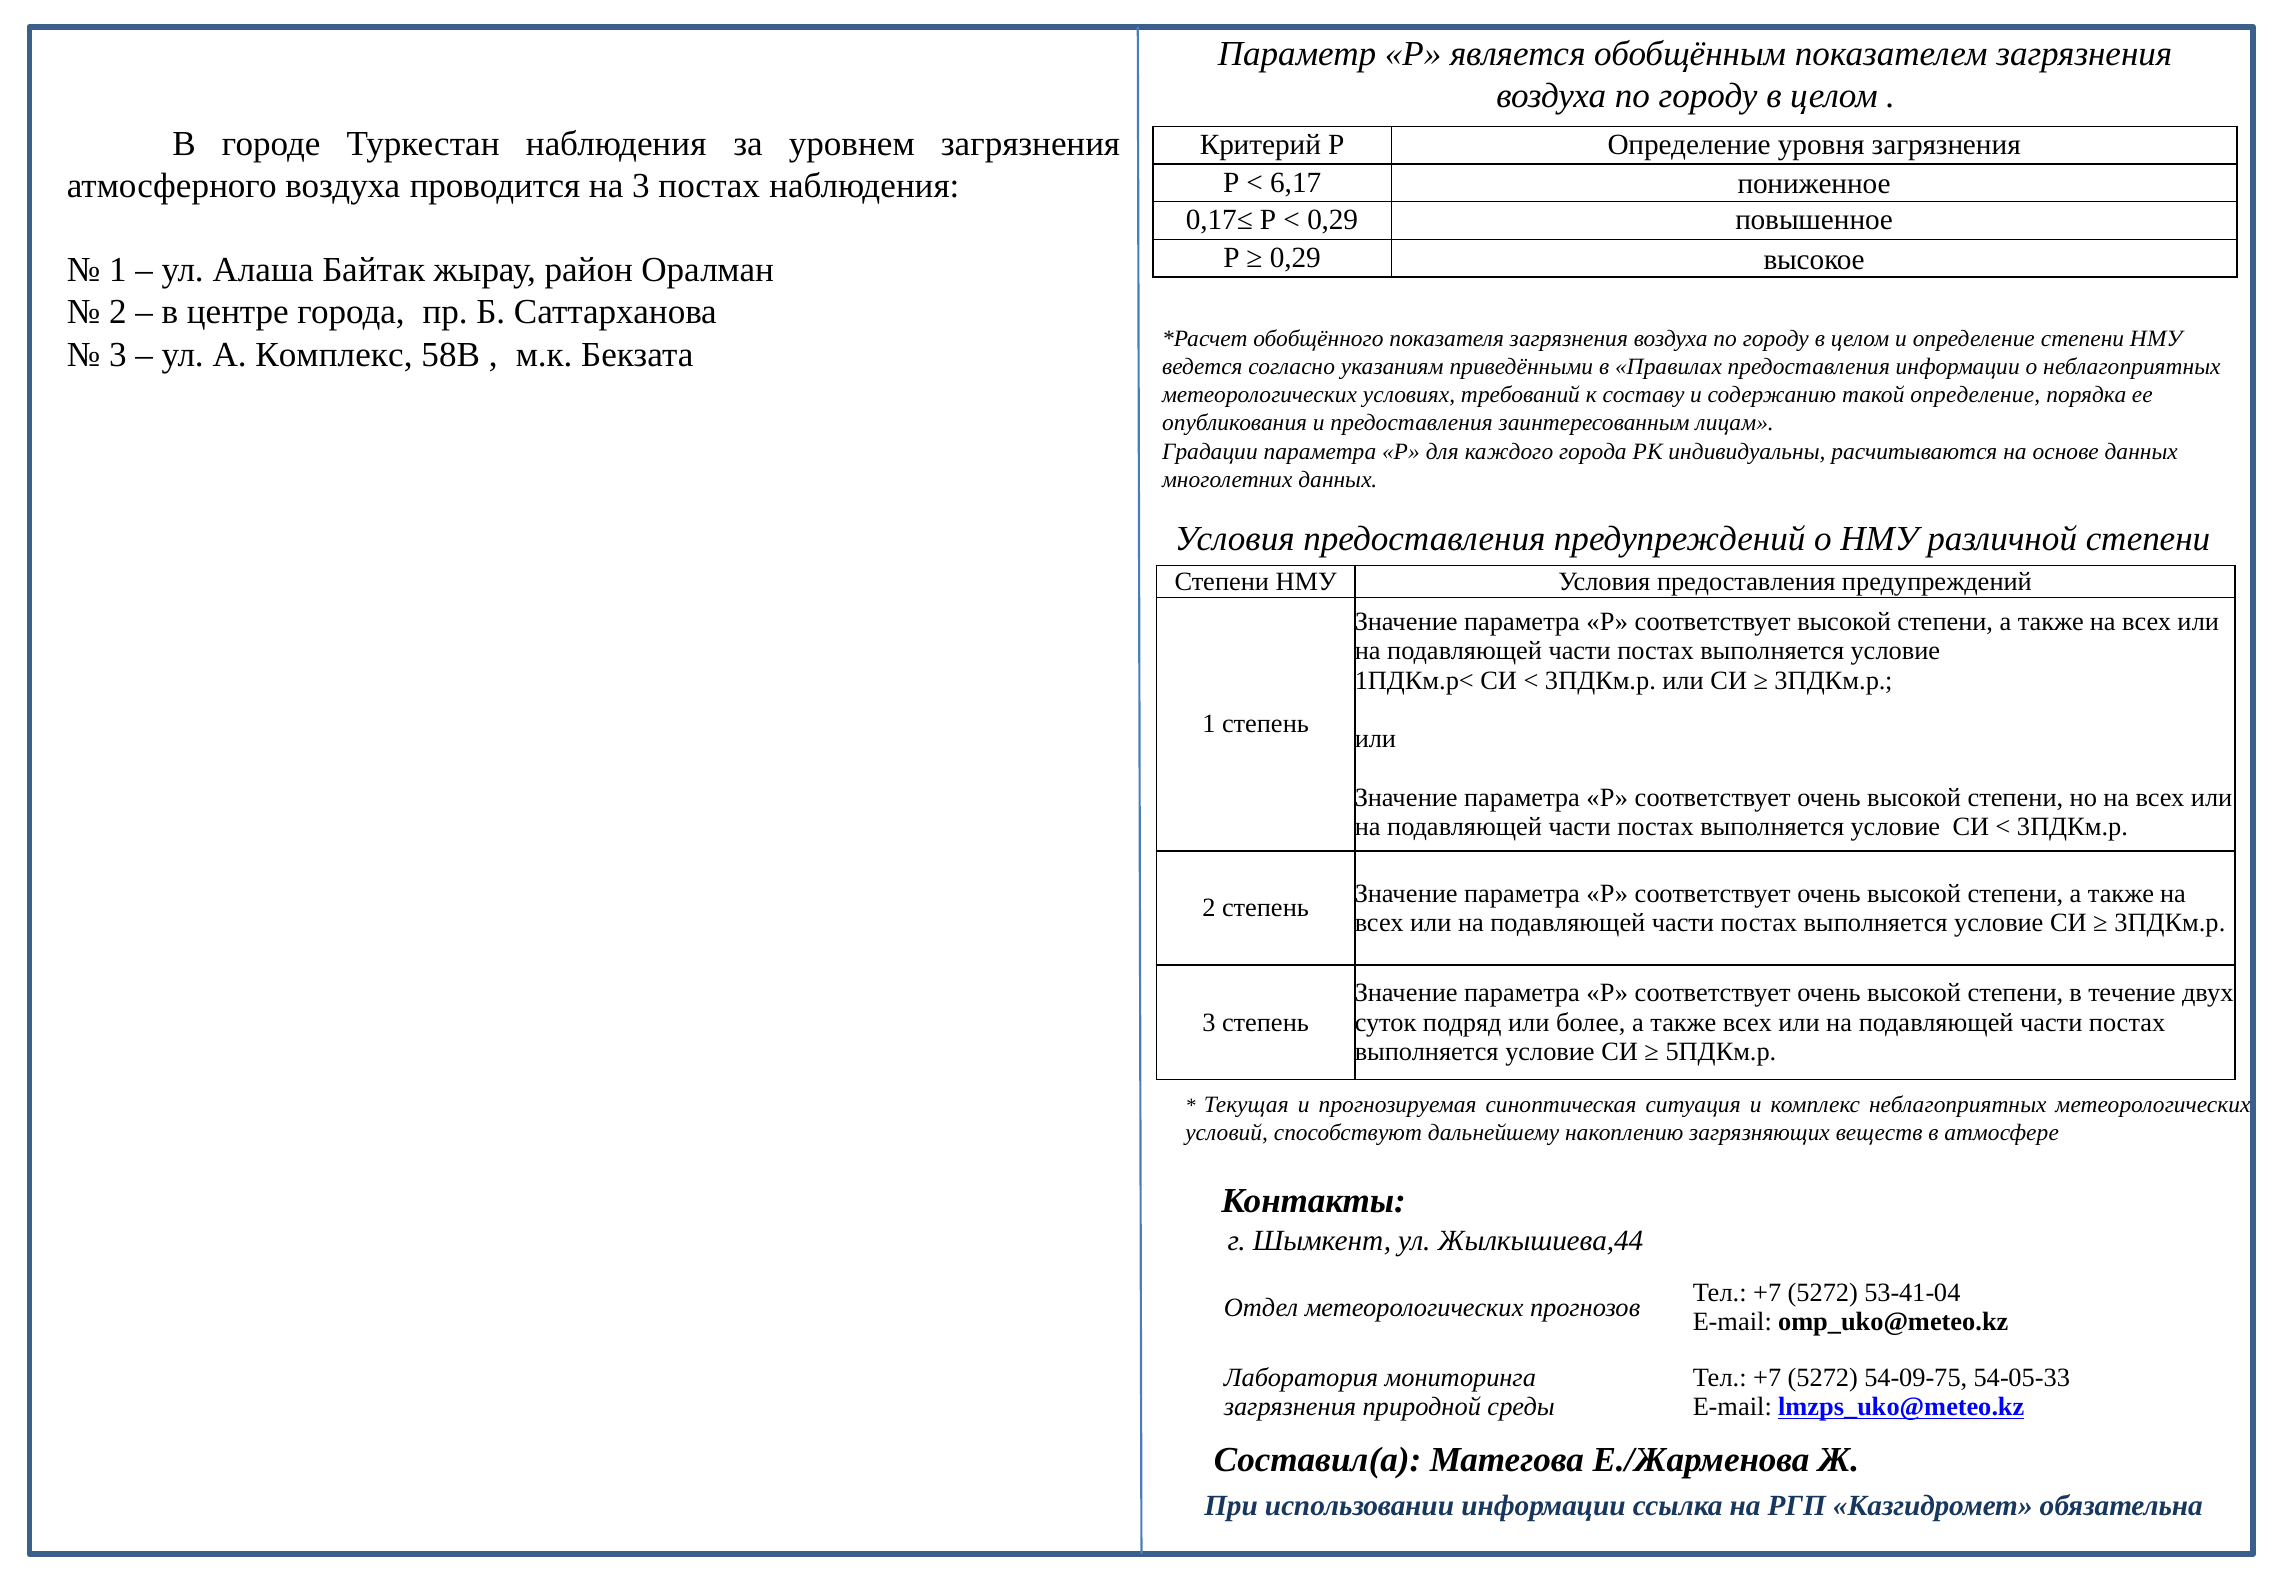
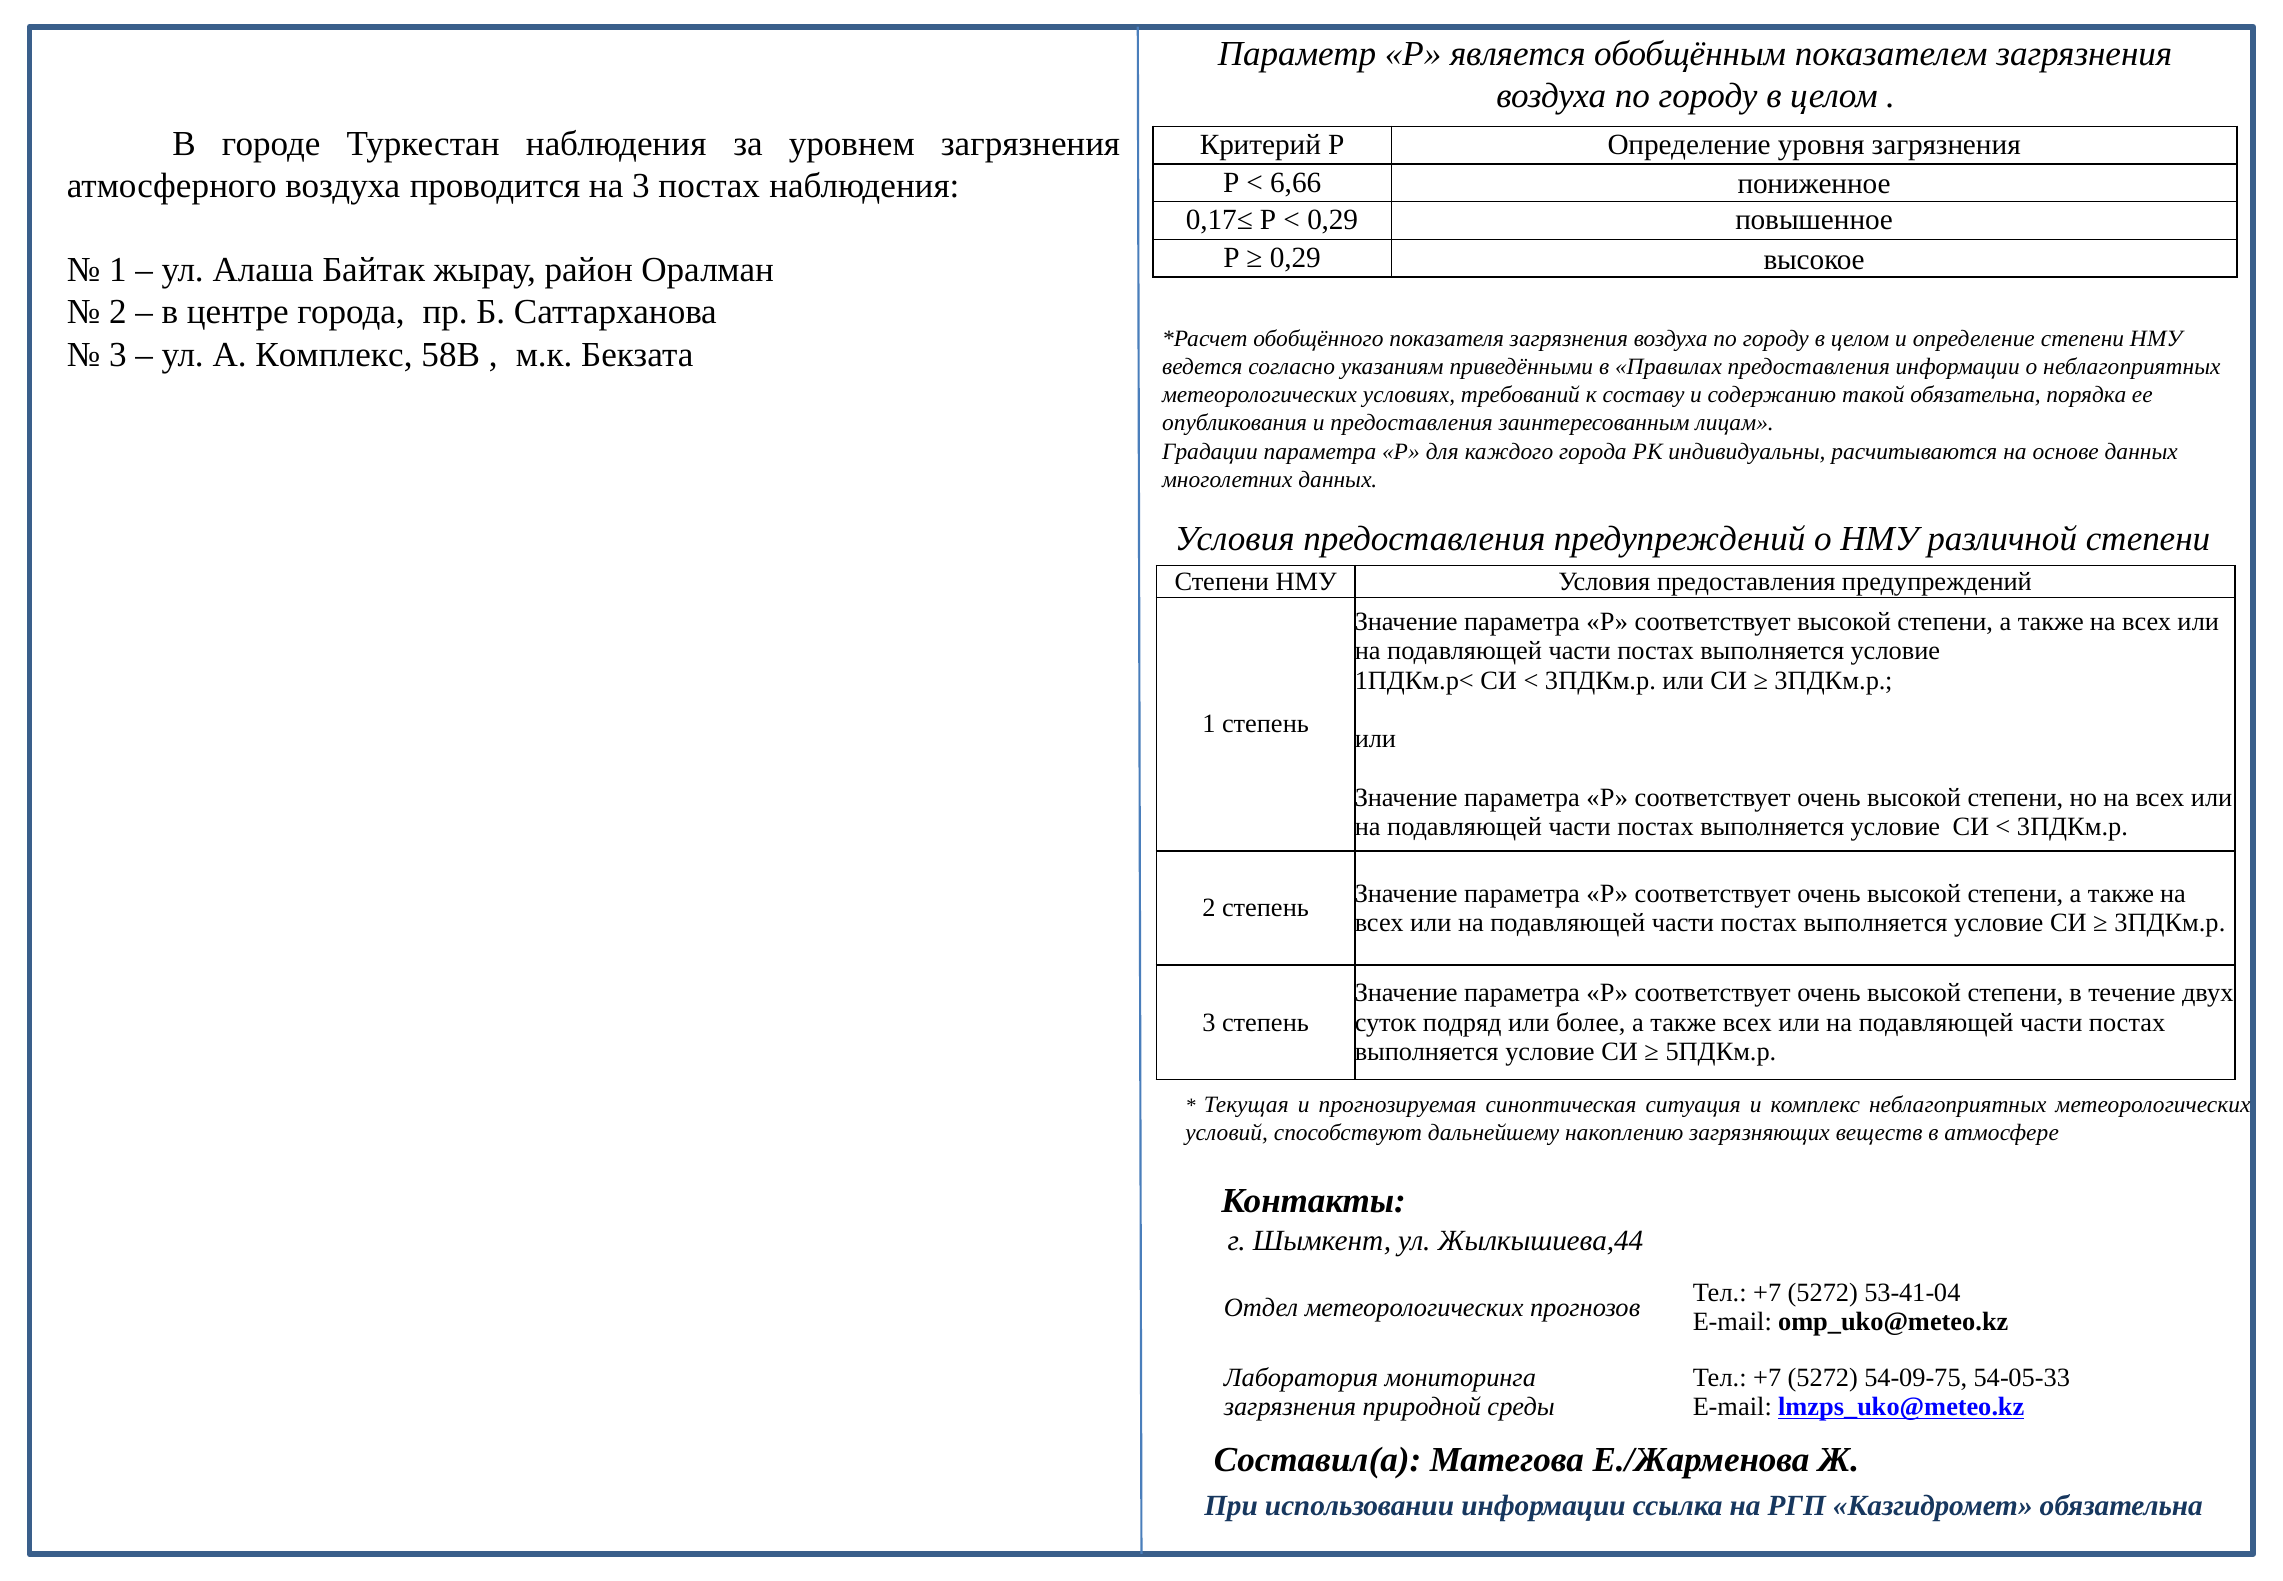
6,17: 6,17 -> 6,66 (1296, 183)
такой определение: определение -> обязательна (1976, 395)
